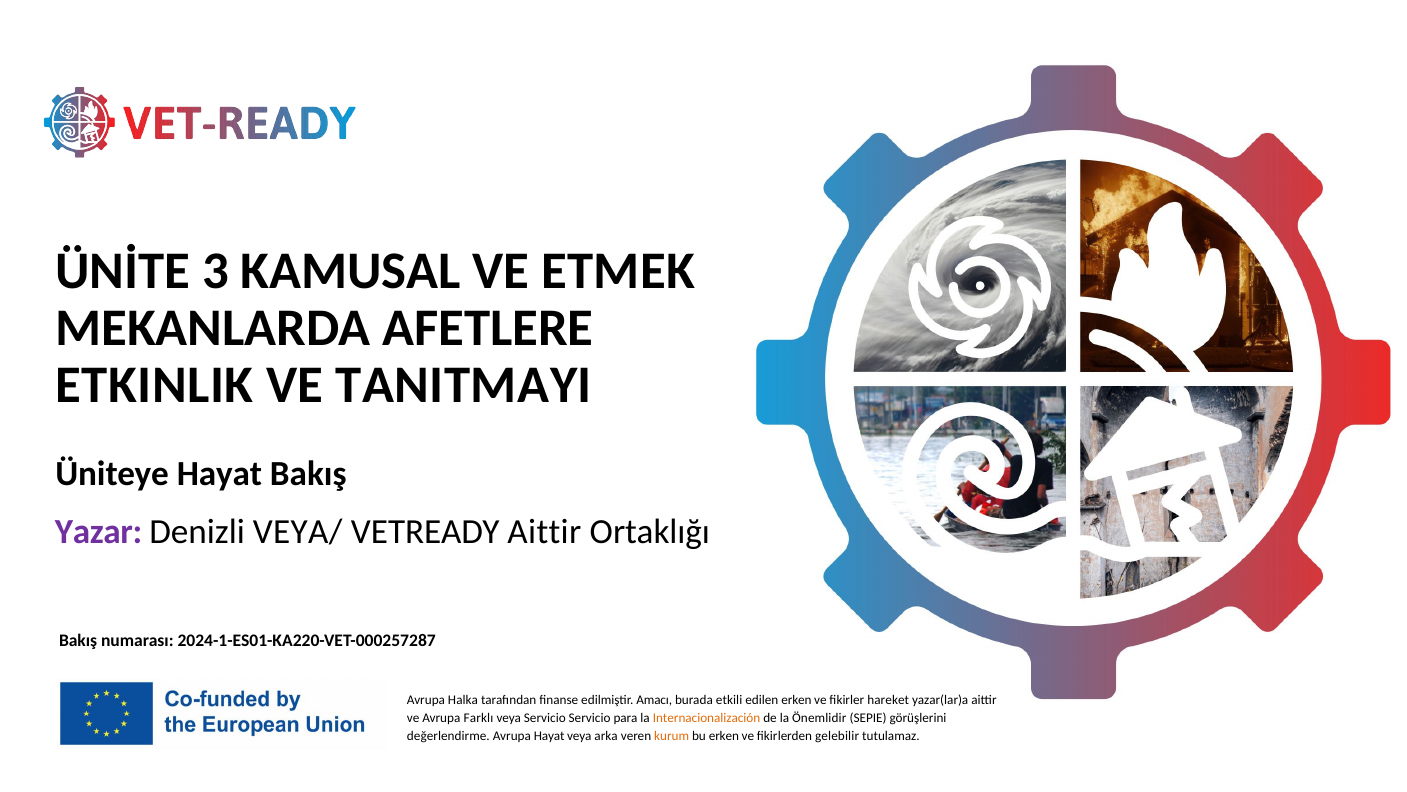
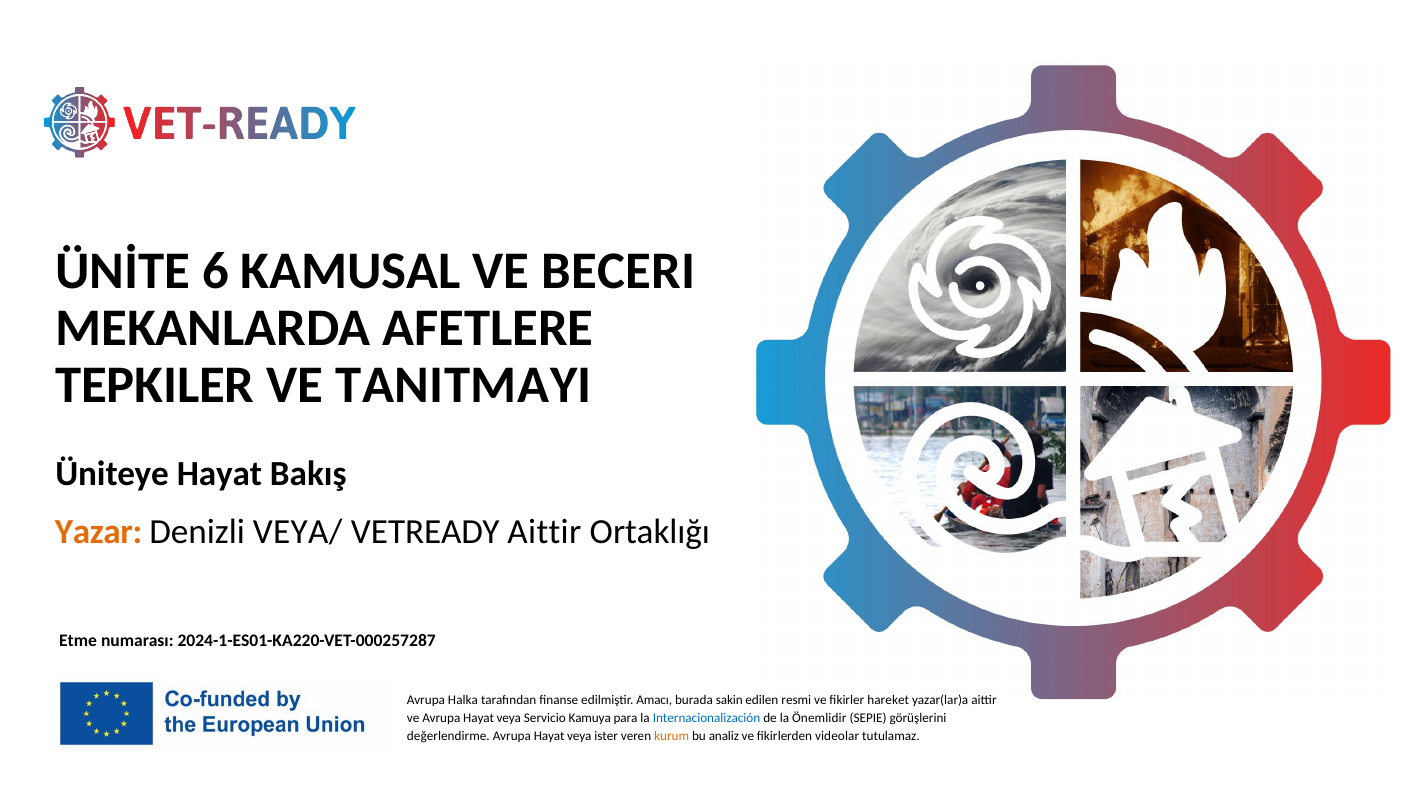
3: 3 -> 6 (215, 271)
ETMEK: ETMEK -> BECERI (618, 271)
ETKINLIK: ETKINLIK -> TEPKILER (155, 385)
Yazar colour: purple -> orange (99, 532)
Bakış: Bakış -> Etme (78, 640)
etkili: etkili -> sakin (729, 700)
edilen erken: erken -> resmi (796, 700)
ve Avrupa Farklı: Farklı -> Hayat (479, 718)
Servicio Servicio: Servicio -> Kamuya (590, 718)
Internacionalización colour: orange -> blue (707, 718)
arka: arka -> ister (606, 736)
bu erken: erken -> analiz (724, 736)
gelebilir: gelebilir -> videolar (837, 736)
